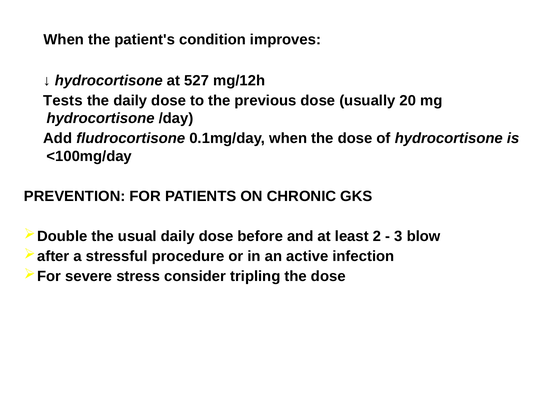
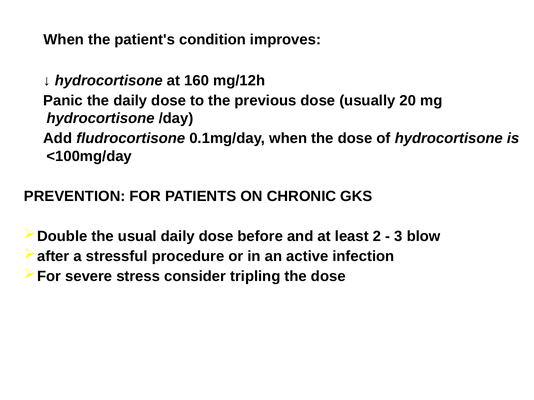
527: 527 -> 160 (197, 81)
Tests: Tests -> Panic (63, 101)
